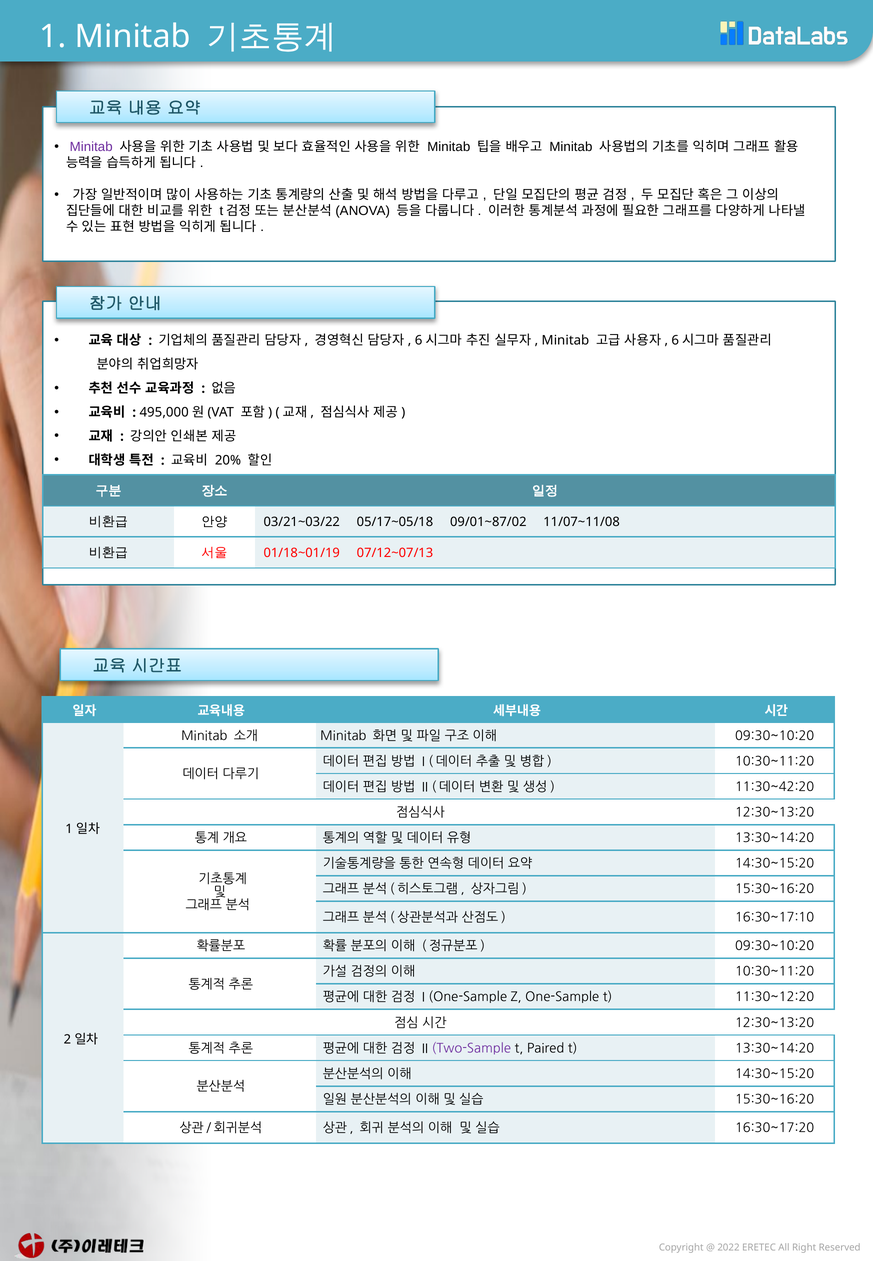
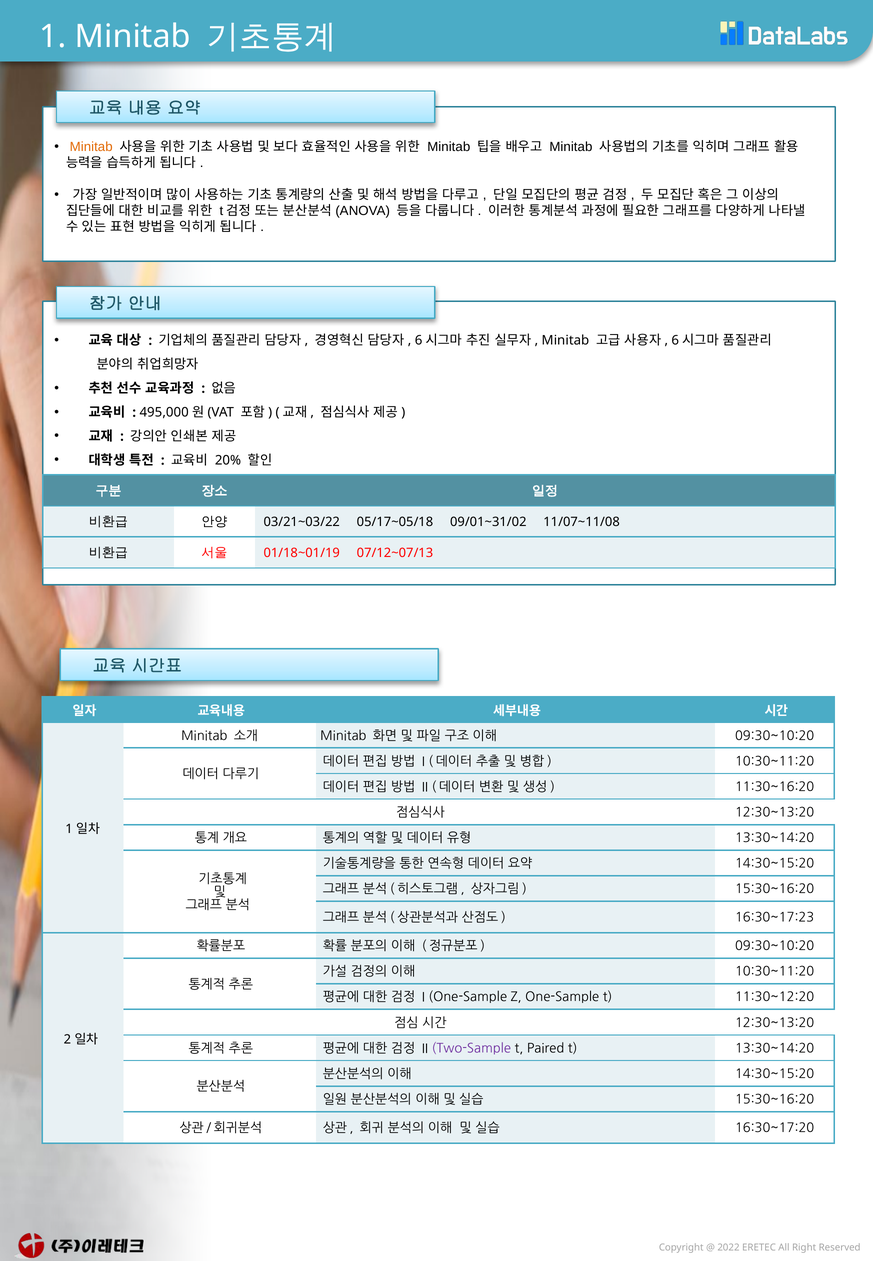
Minitab colour: purple -> orange (91, 147)
09/01~87/02: 09/01~87/02 -> 09/01~31/02 (488, 522)
11:30~42:20: 11:30~42:20 -> 11:30~16:20 (775, 787)
16:30~17:10: 16:30~17:10 -> 16:30~17:23 (775, 918)
